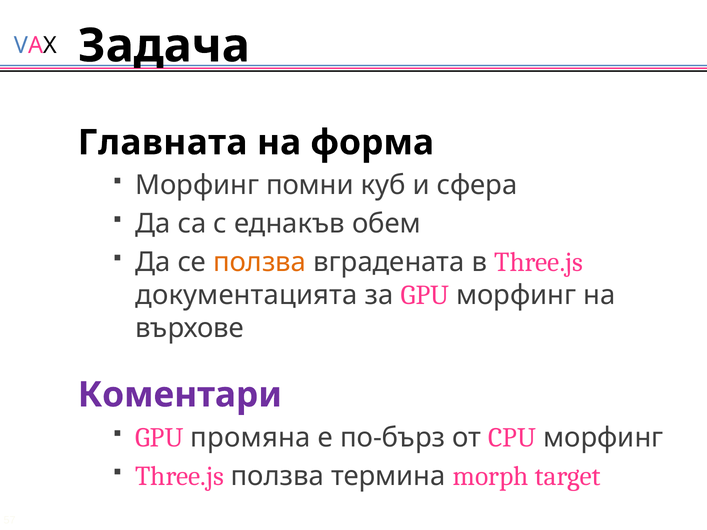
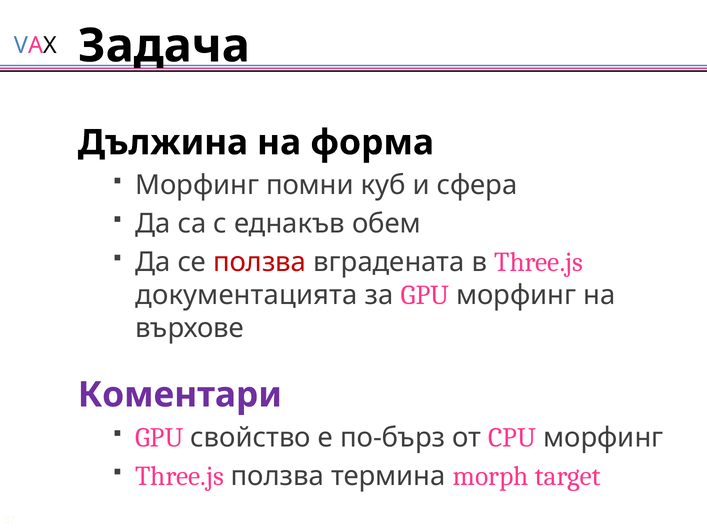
Главната: Главната -> Дължина (163, 143)
ползва colour: orange -> red (260, 262)
промяна: промяна -> свойство (251, 438)
